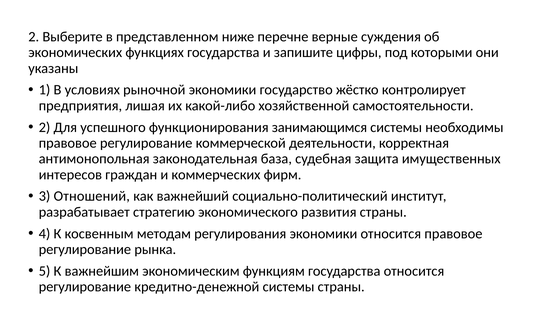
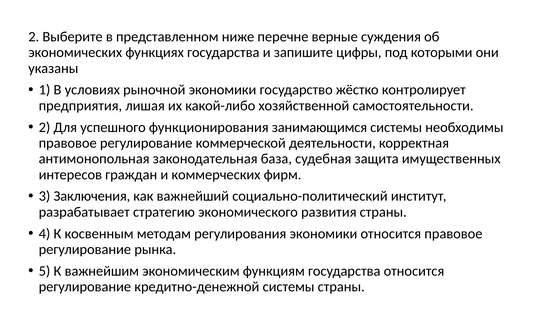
Отношений: Отношений -> Заключения (92, 197)
